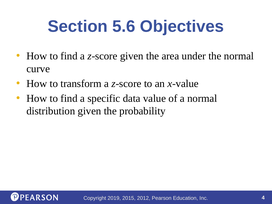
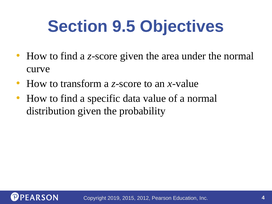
5.6: 5.6 -> 9.5 (124, 26)
